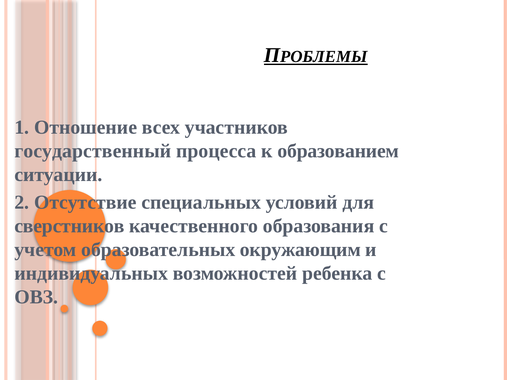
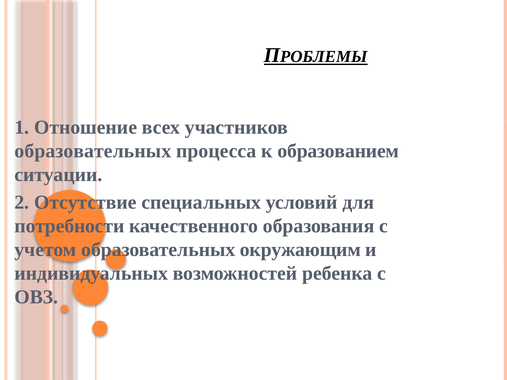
государственный: государственный -> образовательных (93, 151)
сверстников: сверстников -> потребности (69, 226)
